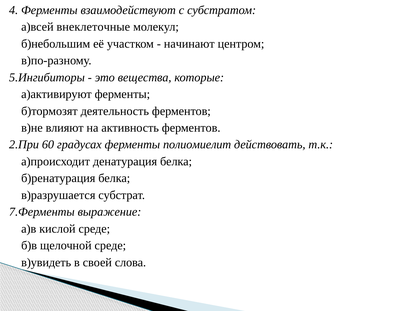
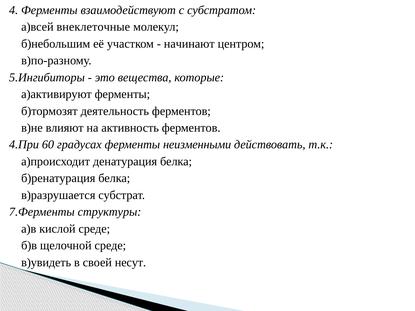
2.При: 2.При -> 4.При (24, 145)
полиомиелит: полиомиелит -> неизменными (197, 145)
выражение: выражение -> структуры (110, 212)
слова: слова -> несут (130, 263)
